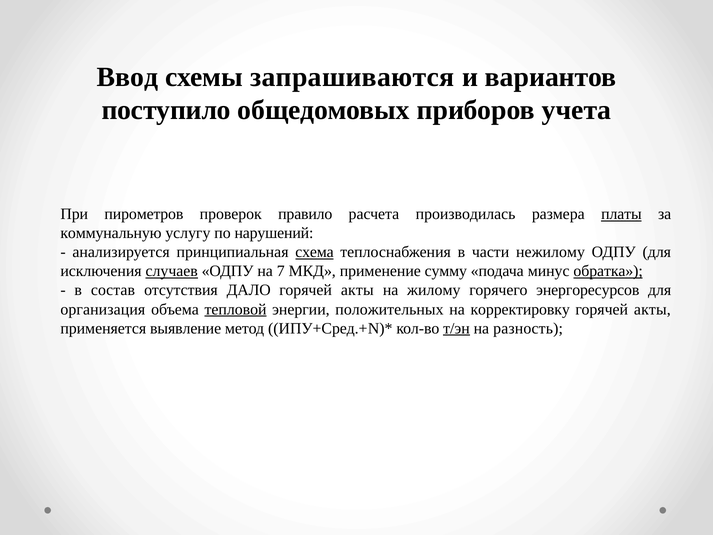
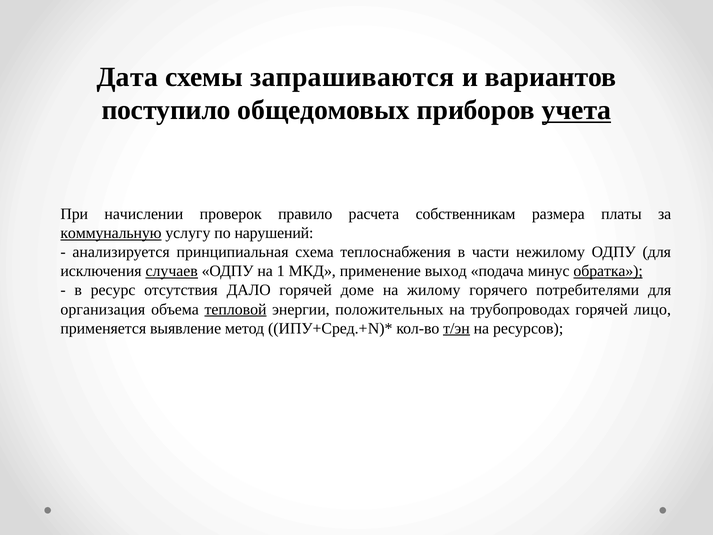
Ввод: Ввод -> Дата (127, 77)
учета underline: none -> present (576, 110)
пирометров: пирометров -> начислении (144, 214)
производилась: производилась -> собственникам (466, 214)
платы underline: present -> none (621, 214)
коммунальную underline: none -> present (111, 233)
схема underline: present -> none (315, 252)
7: 7 -> 1 (281, 271)
сумму: сумму -> выход (446, 271)
состав: состав -> ресурс (113, 290)
акты: акты -> доме (357, 290)
энергоресурсов: энергоресурсов -> потребителями (588, 290)
корректировку: корректировку -> трубопроводах (520, 309)
акты: акты -> лицо (652, 309)
разность: разность -> ресурсов (528, 328)
